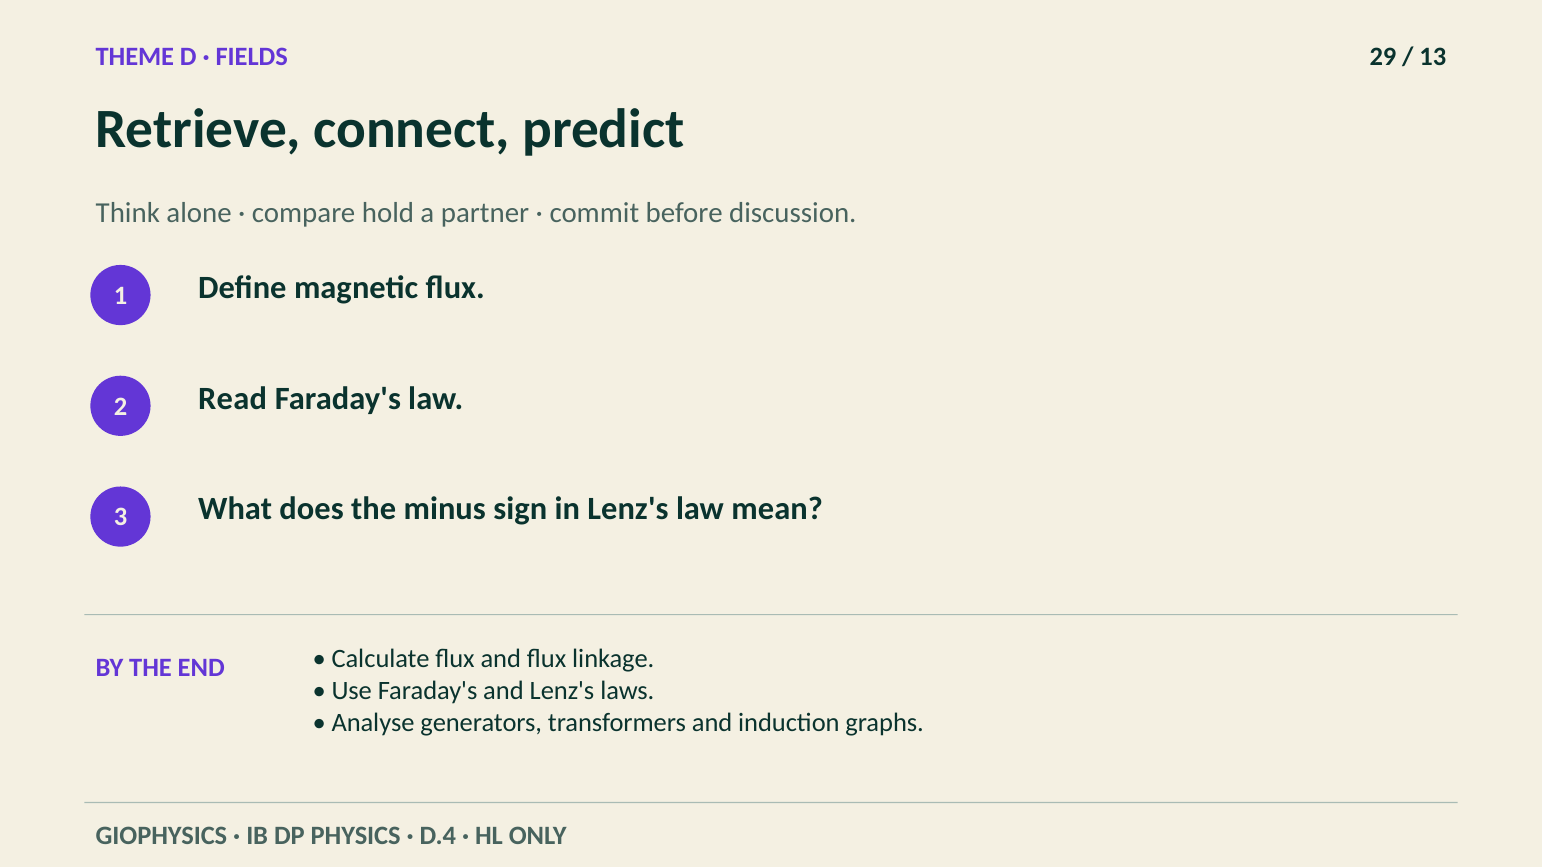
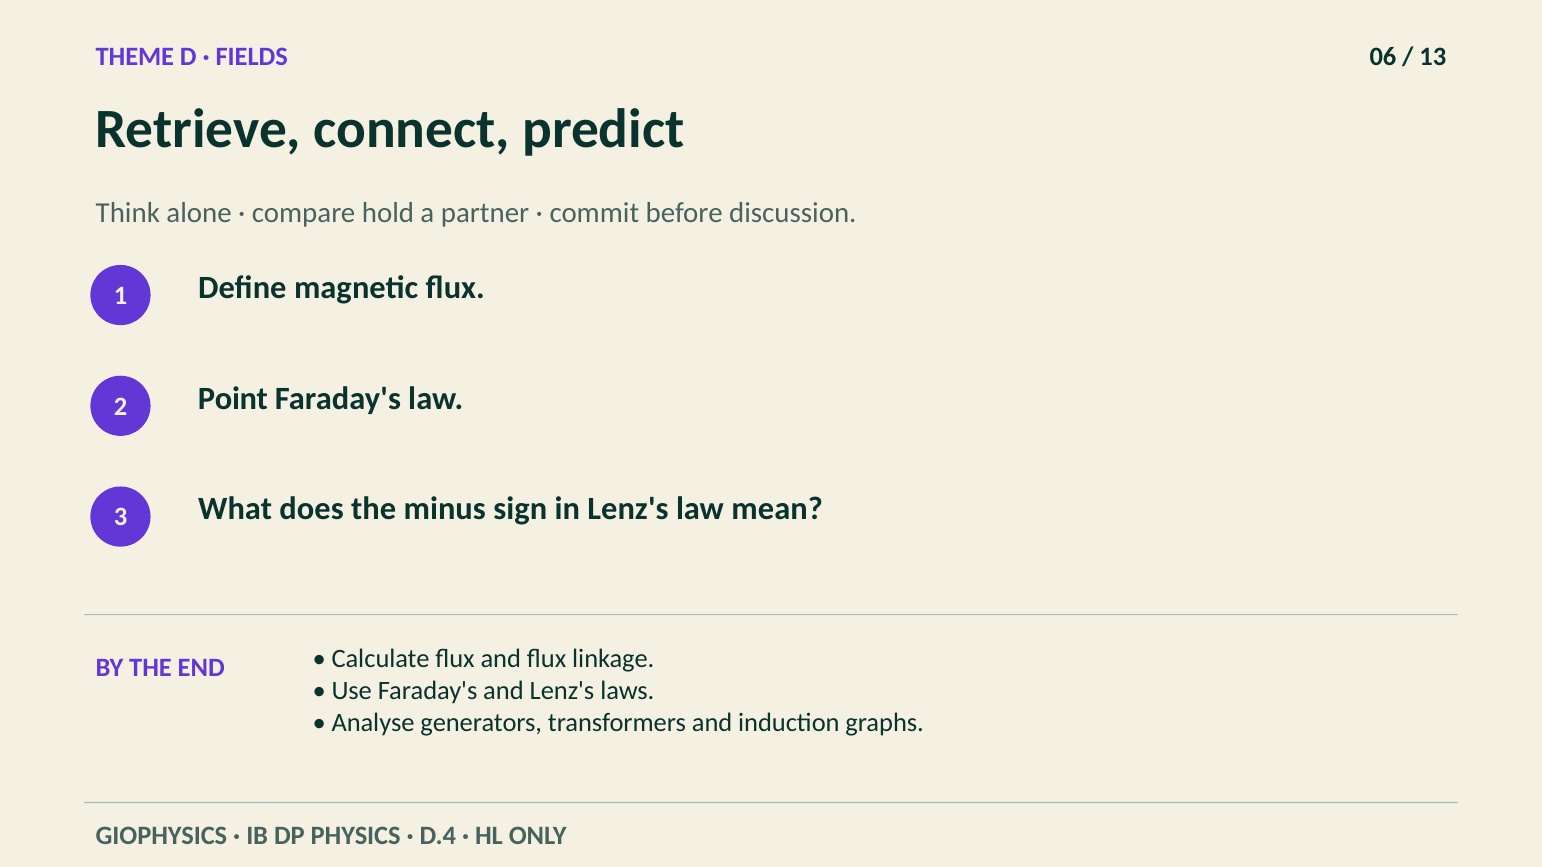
29: 29 -> 06 (1383, 57)
Read: Read -> Point (233, 398)
